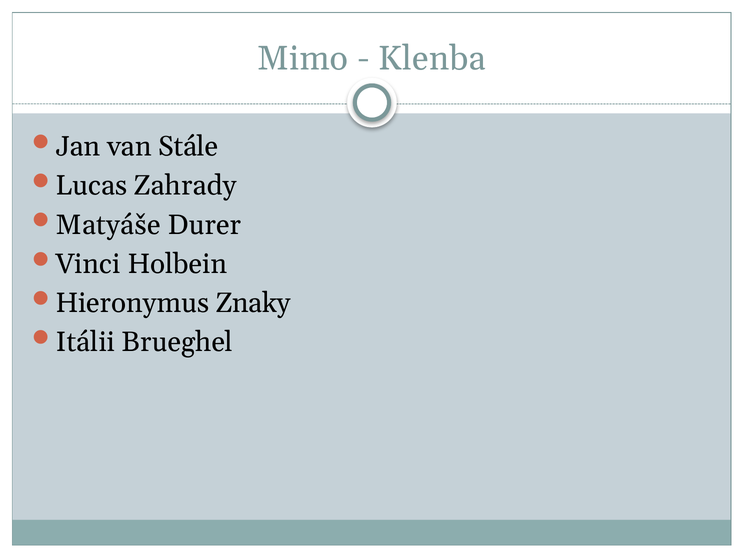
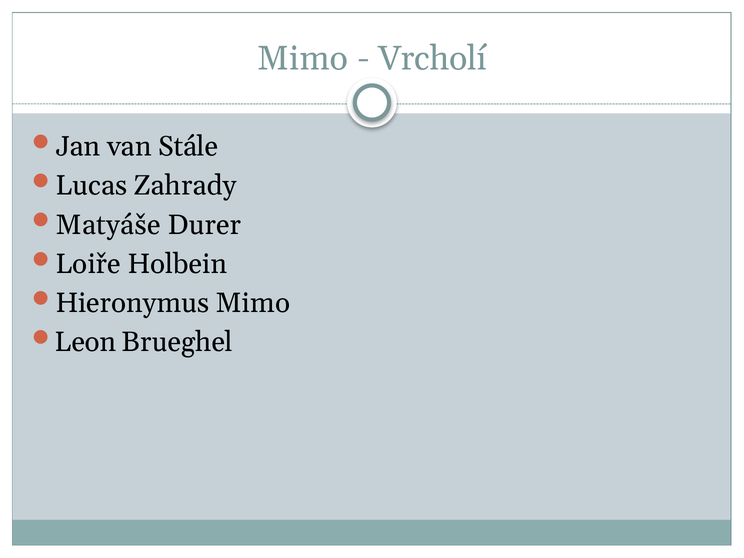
Klenba: Klenba -> Vrcholí (432, 59)
Vinci: Vinci -> Loiře (88, 264)
Hieronymus Znaky: Znaky -> Mimo (253, 303)
Itálii: Itálii -> Leon (85, 342)
